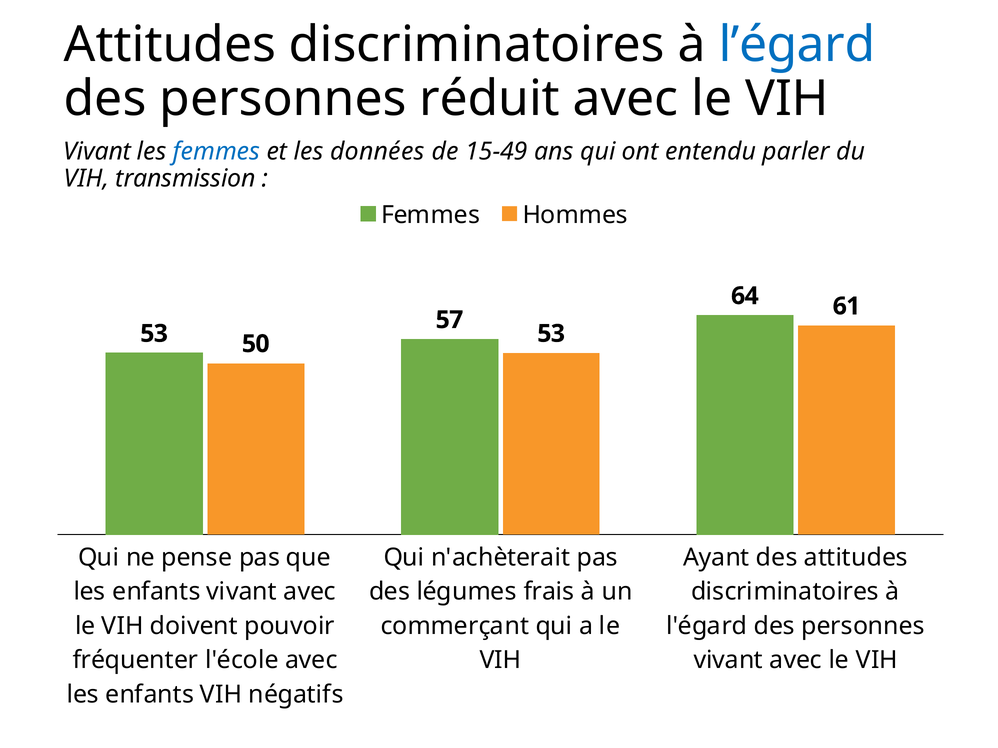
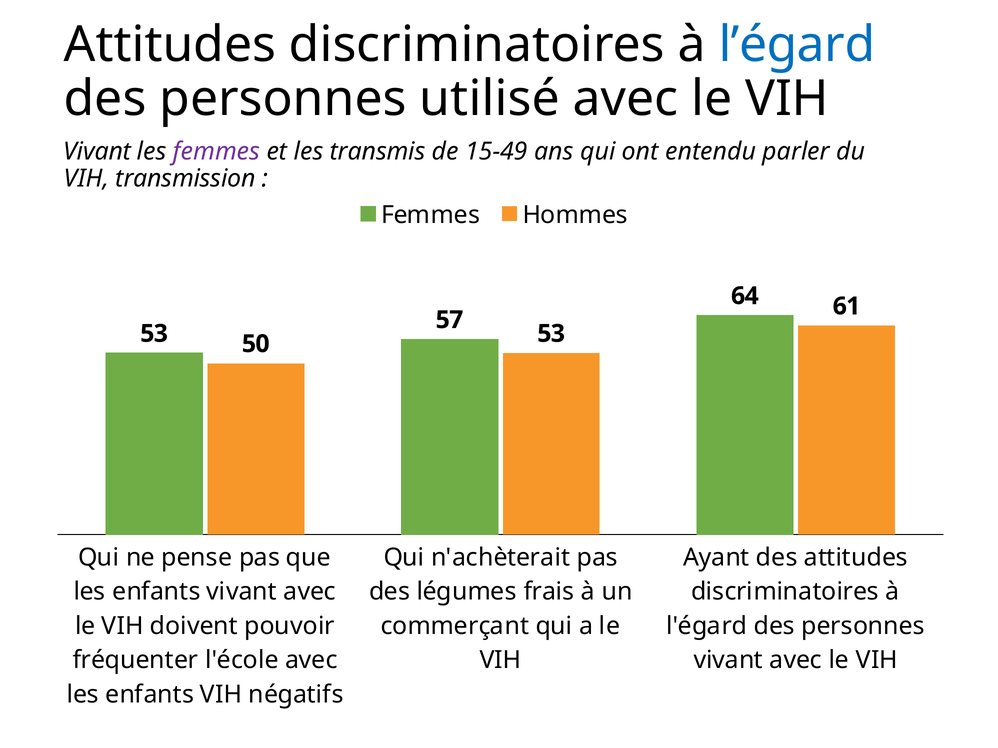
réduit: réduit -> utilisé (490, 99)
femmes colour: blue -> purple (217, 152)
données: données -> transmis (378, 152)
